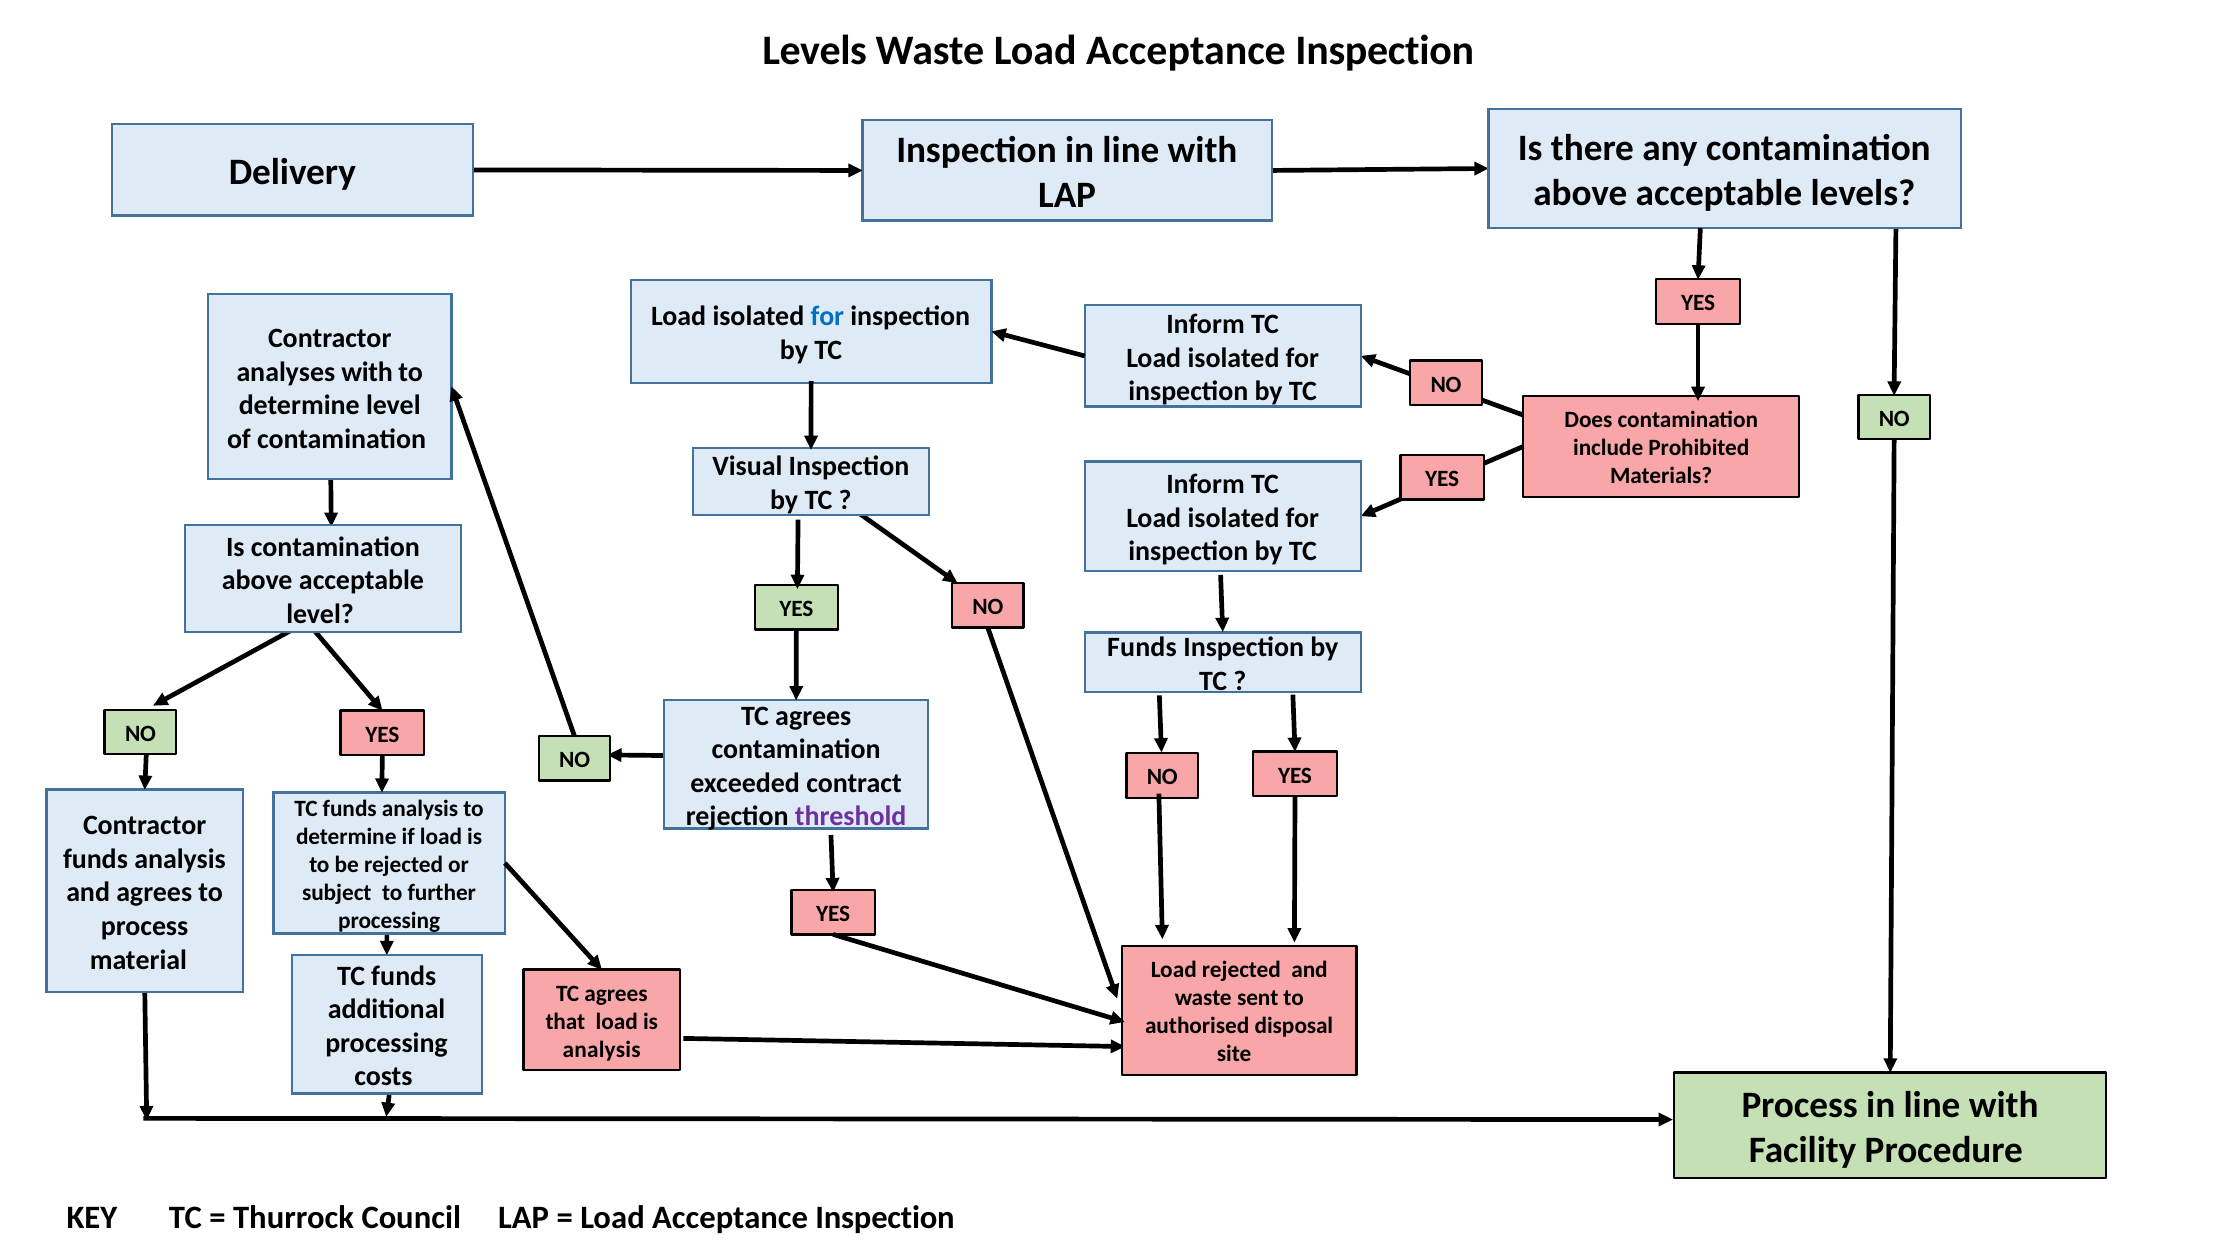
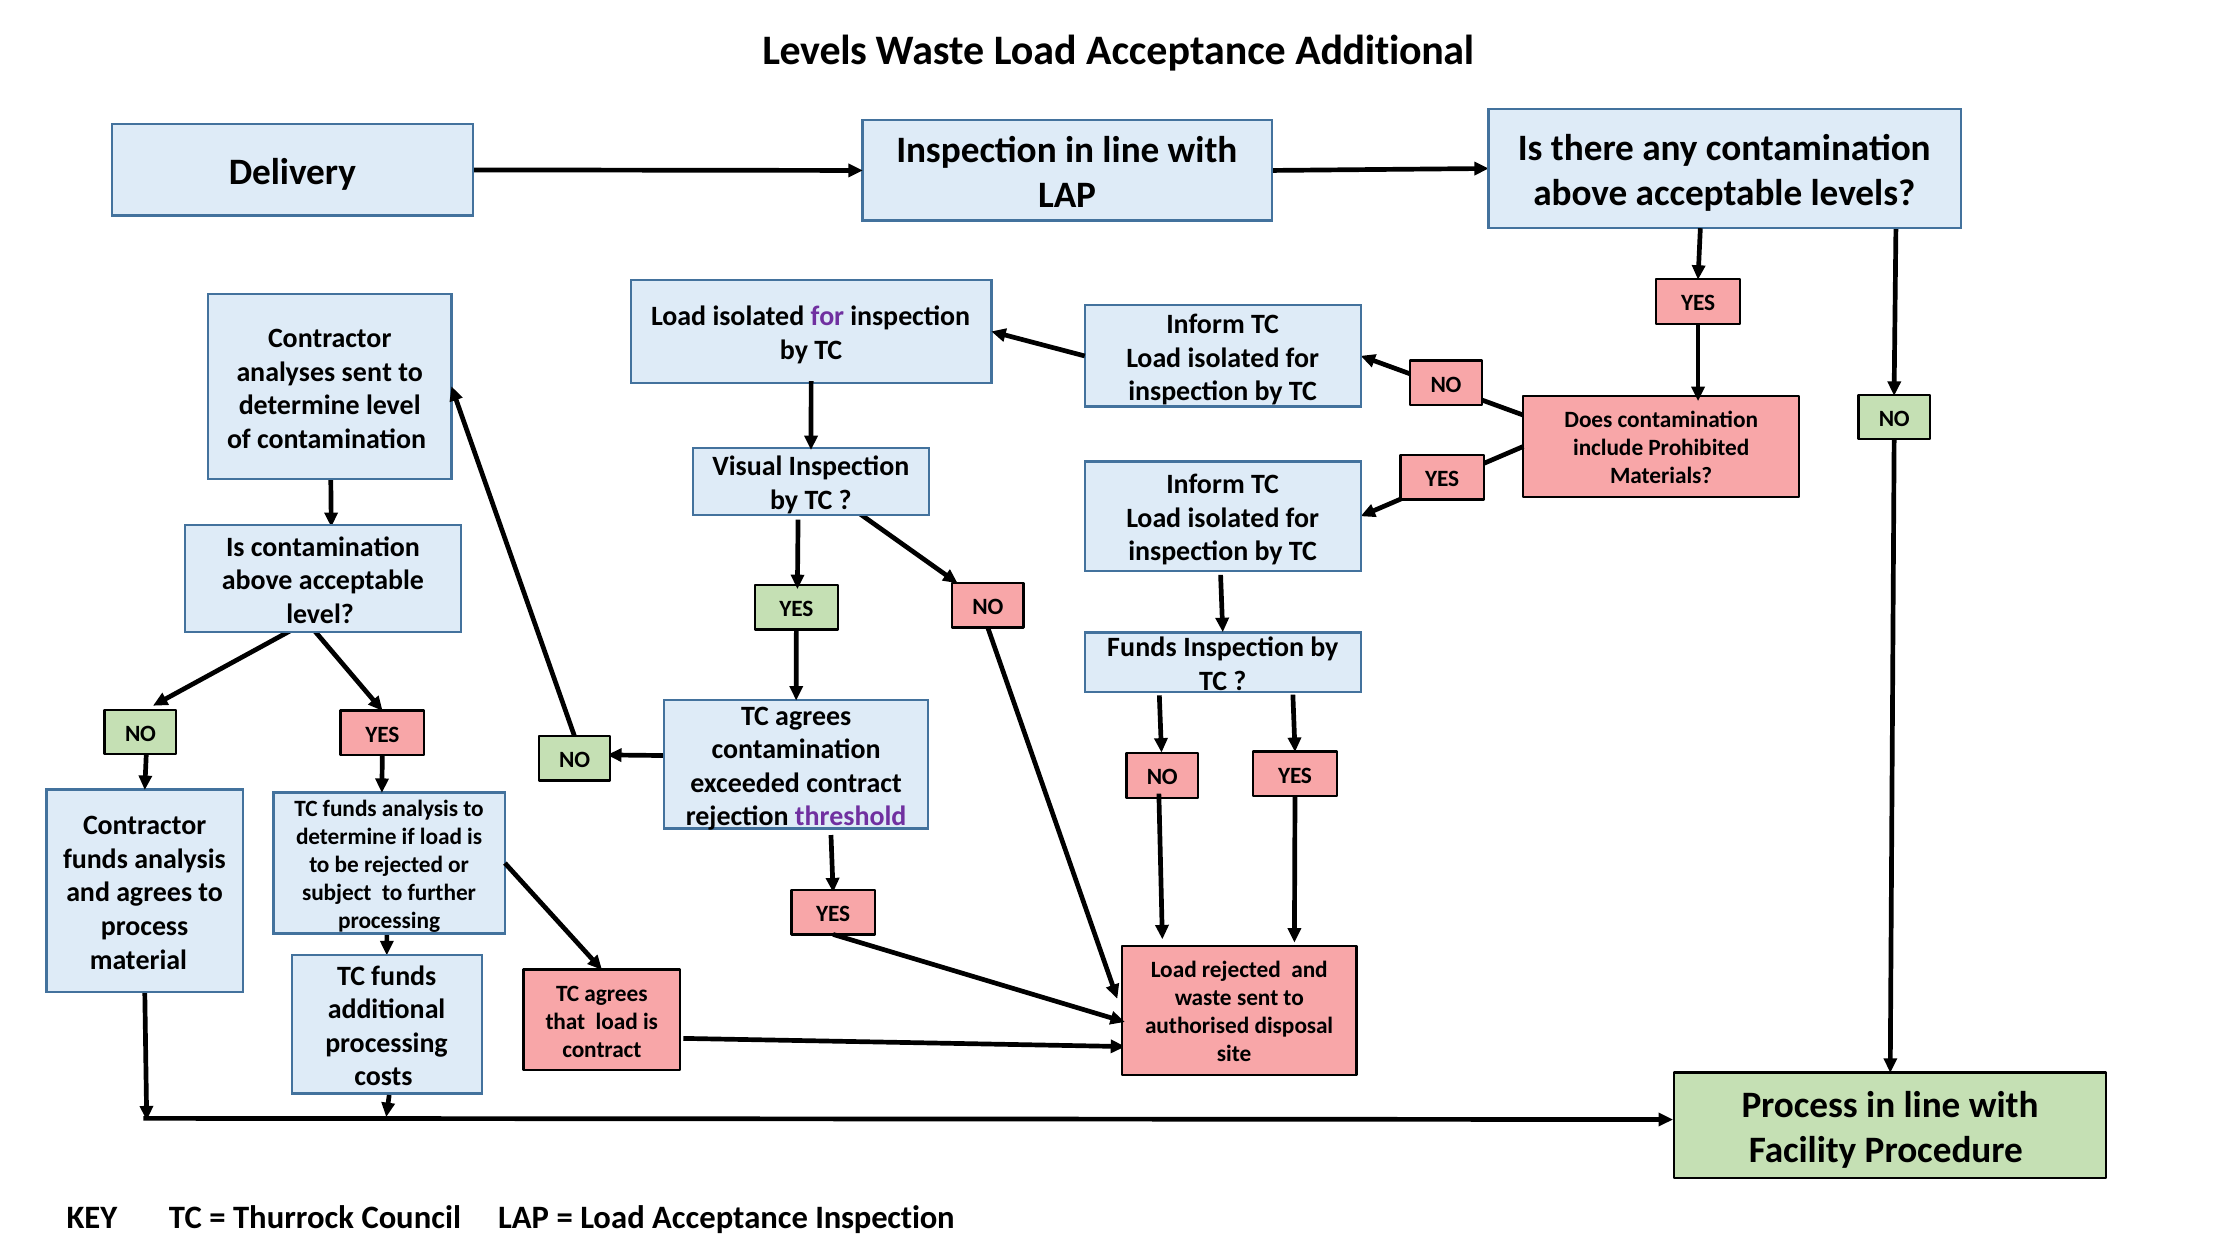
Waste Load Acceptance Inspection: Inspection -> Additional (1385, 51)
for colour: blue -> purple (827, 317)
analyses with: with -> sent (367, 372)
analysis: analysis -> contract (602, 1049)
